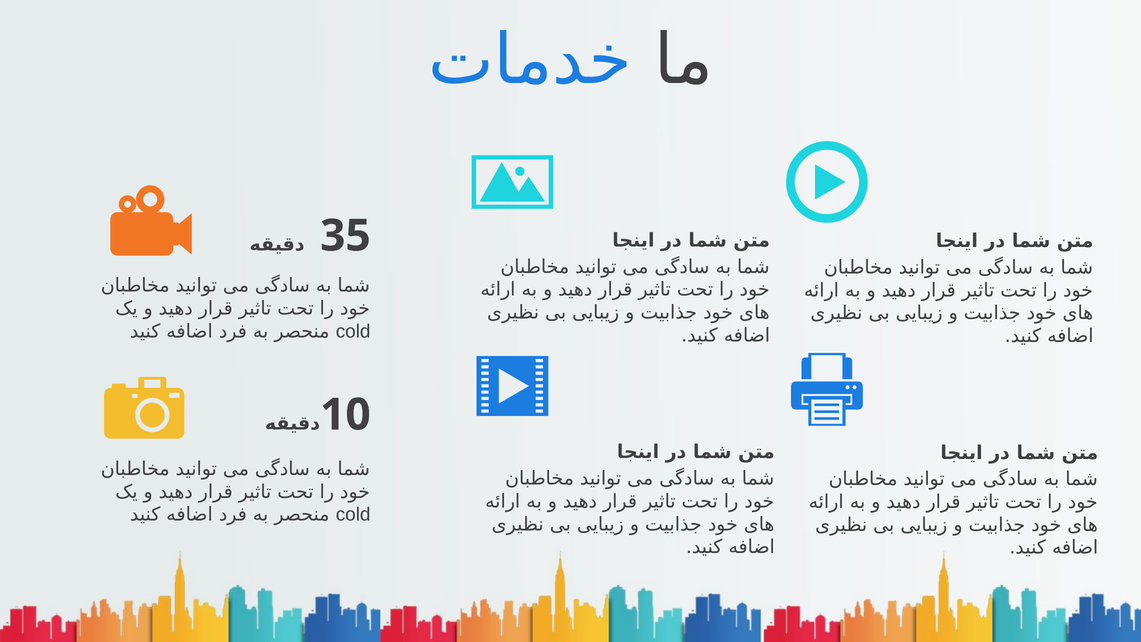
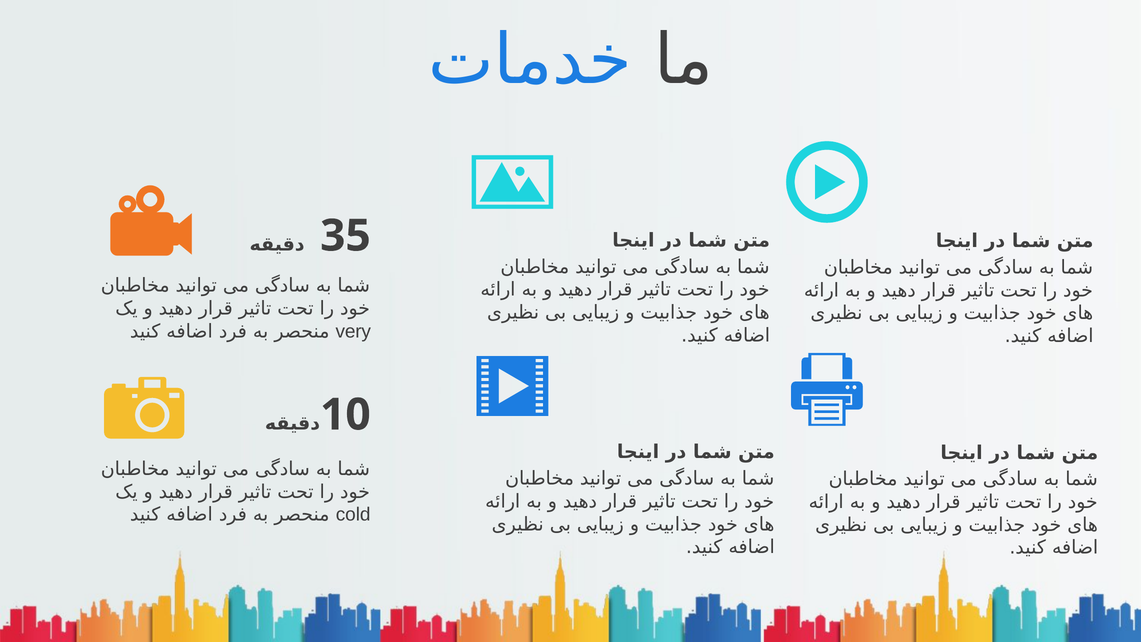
cold: cold -> very (353, 331)
